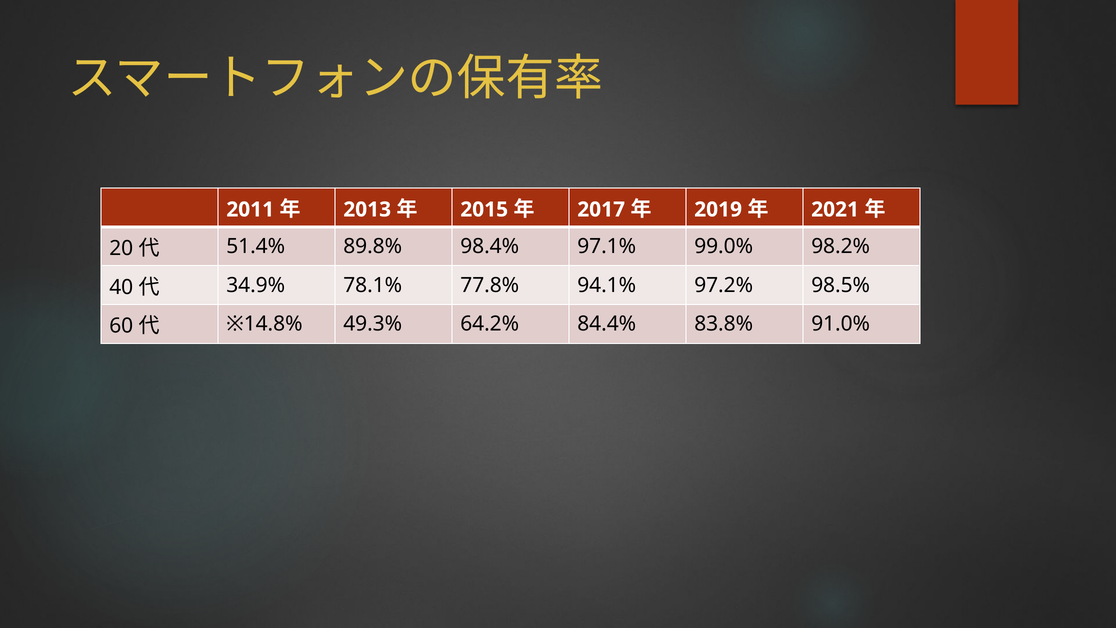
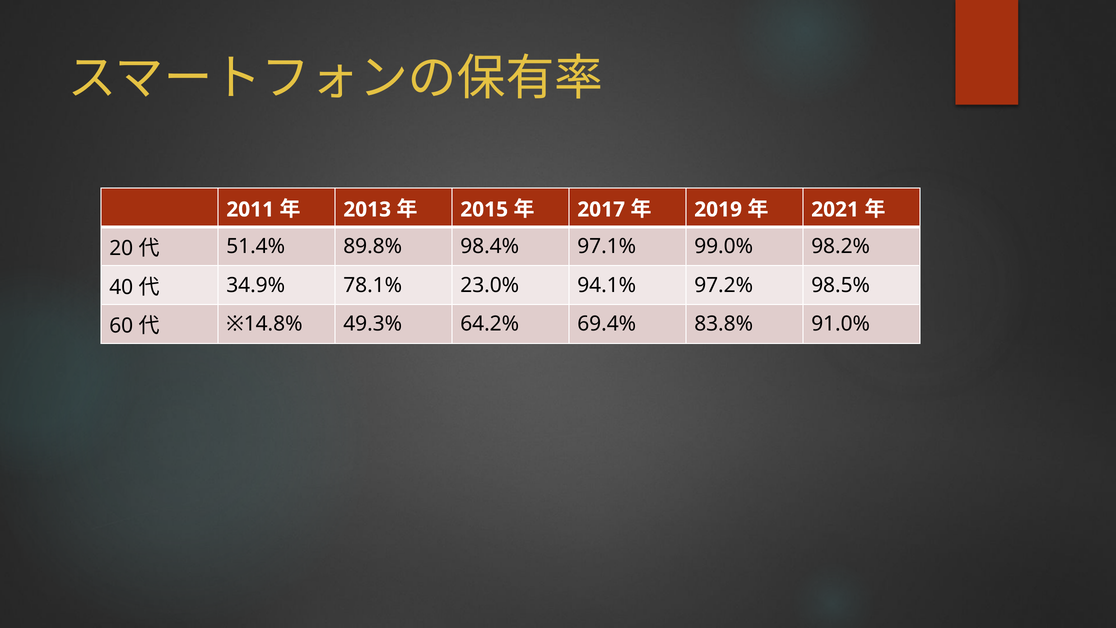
77.8%: 77.8% -> 23.0% (490, 285)
84.4%: 84.4% -> 69.4% (607, 324)
